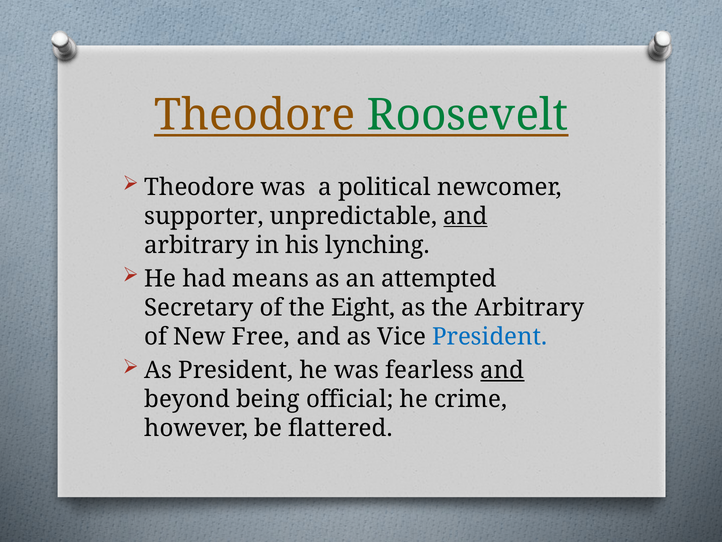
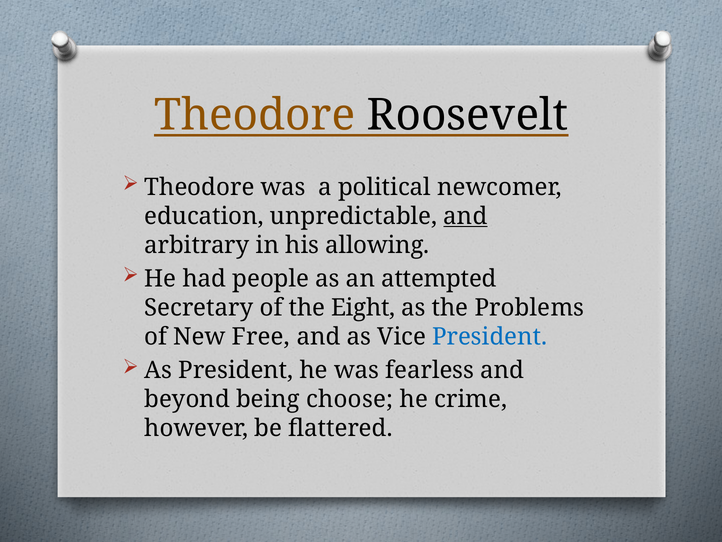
Roosevelt colour: green -> black (467, 115)
supporter: supporter -> education (204, 216)
lynching: lynching -> allowing (377, 245)
means: means -> people (271, 279)
the Arbitrary: Arbitrary -> Problems (529, 307)
and underline: present -> none (502, 370)
official: official -> choose (350, 399)
